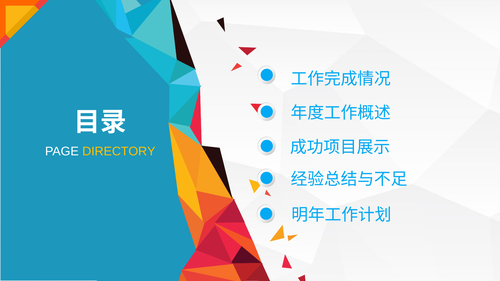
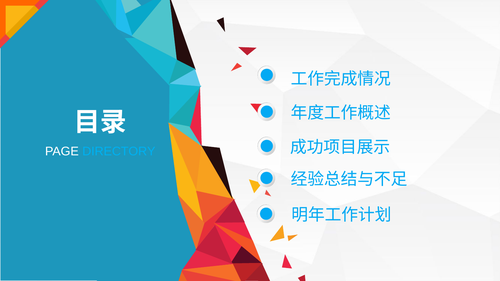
DIRECTORY colour: yellow -> light blue (119, 151)
